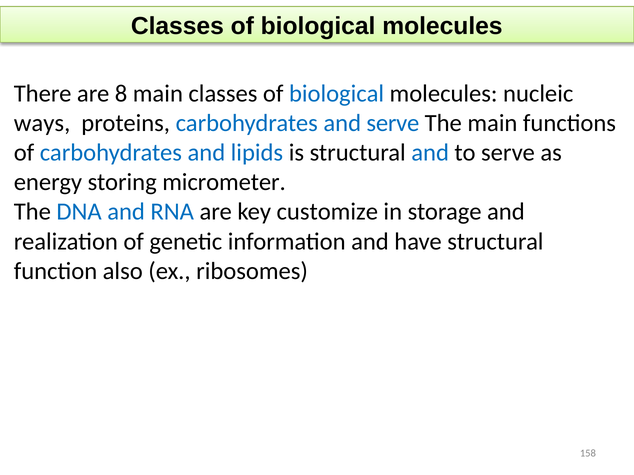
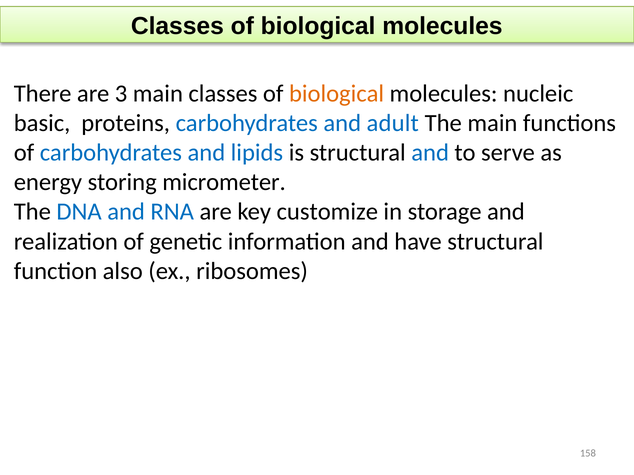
8: 8 -> 3 (121, 94)
biological colour: blue -> orange (337, 94)
ways: ways -> basic (42, 123)
and serve: serve -> adult (393, 123)
